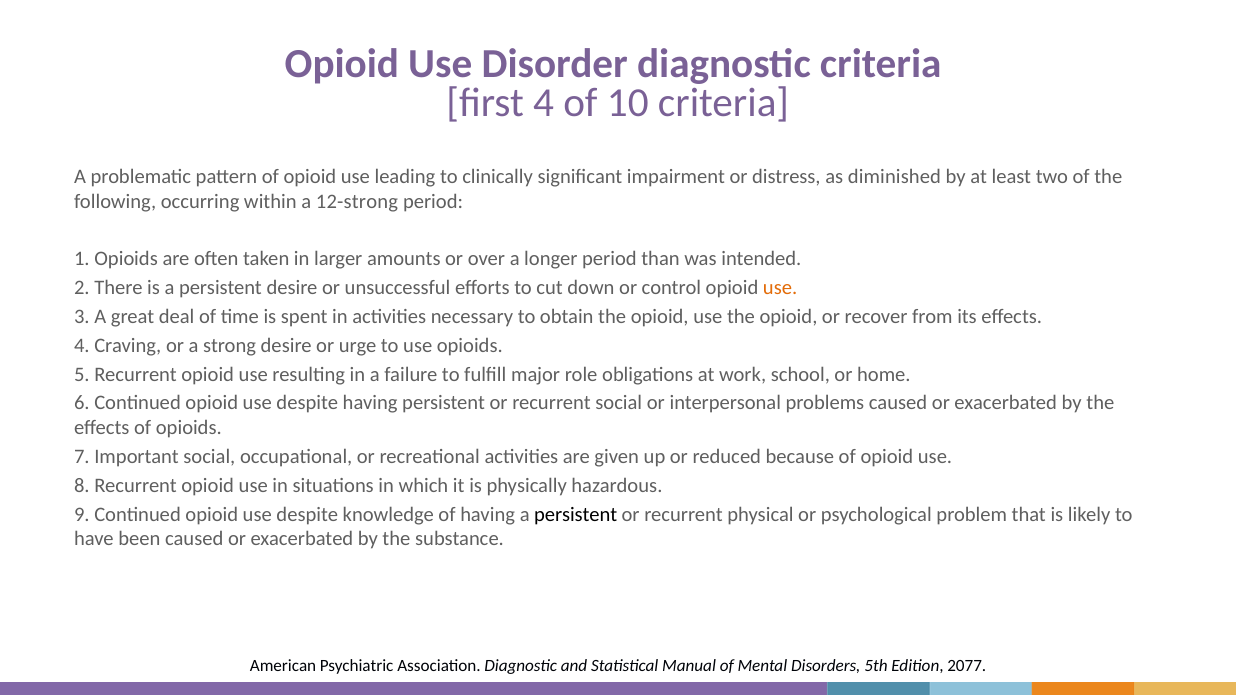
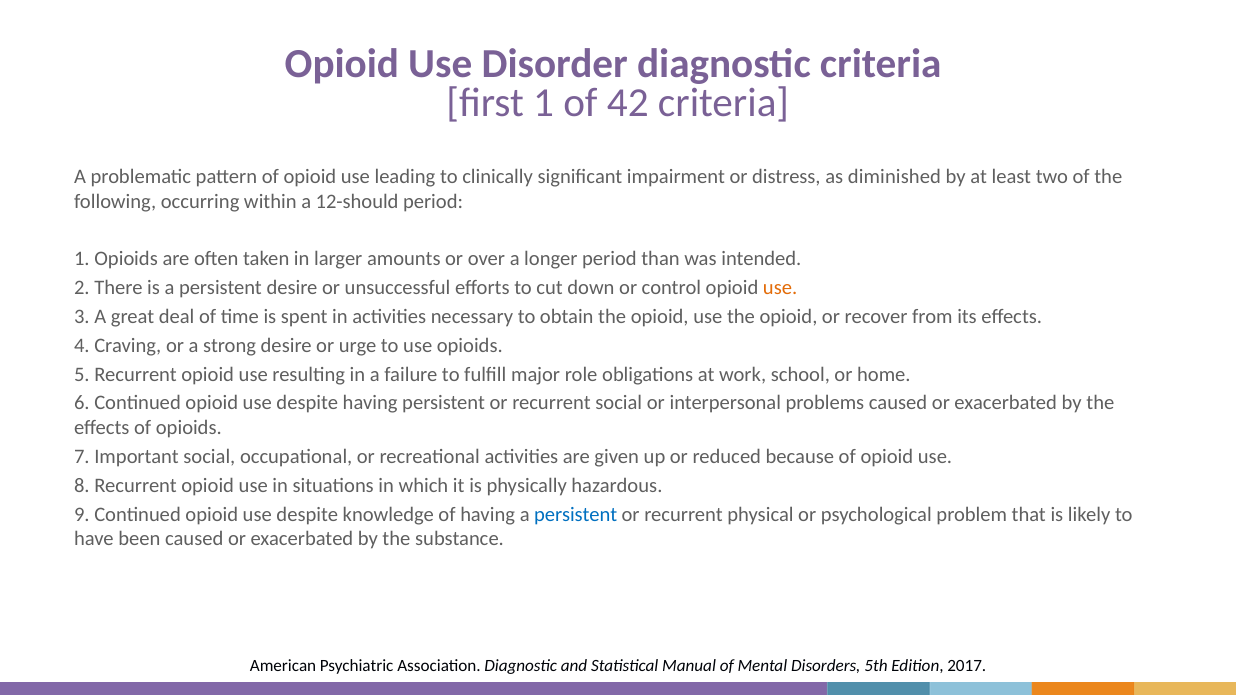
first 4: 4 -> 1 (544, 103)
10: 10 -> 42 (628, 103)
12-strong: 12-strong -> 12-should (357, 201)
persistent colour: black -> blue (576, 515)
2077: 2077 -> 2017 (967, 666)
